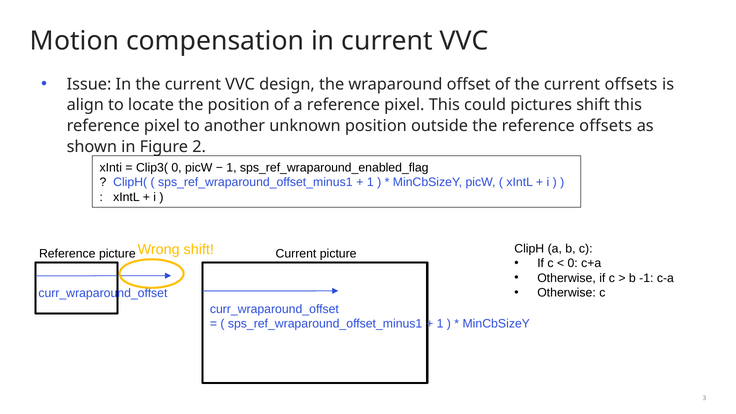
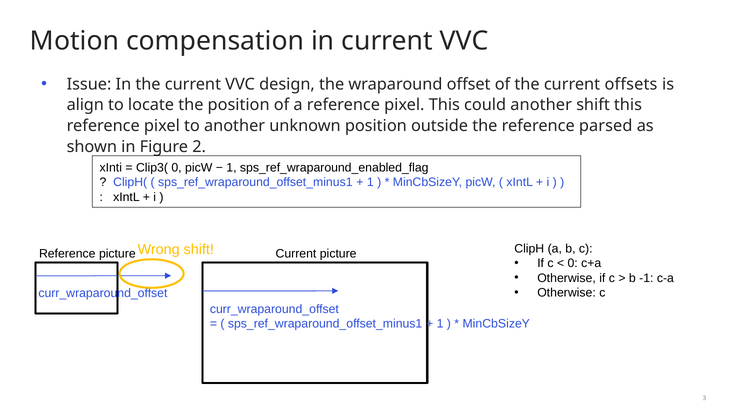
could pictures: pictures -> another (541, 105)
reference offsets: offsets -> parsed (606, 126)
